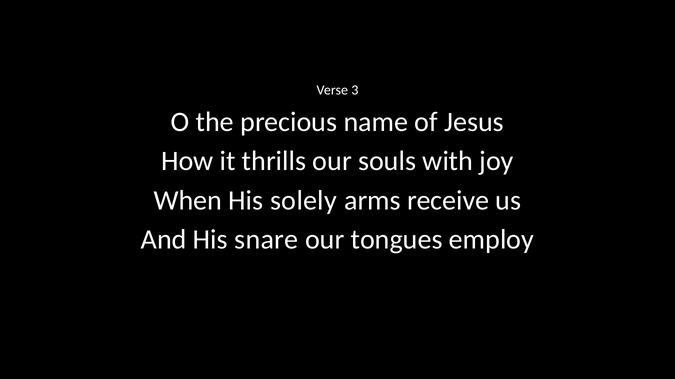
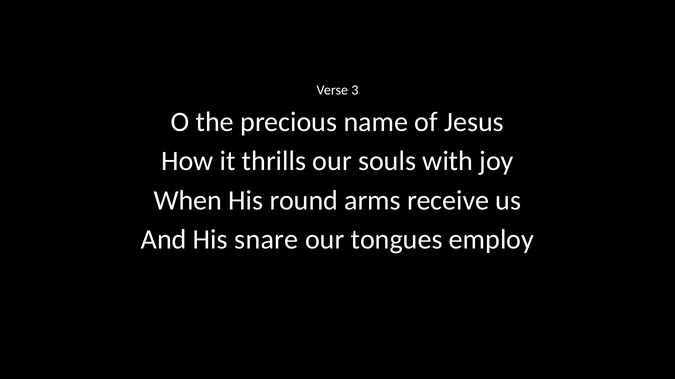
solely: solely -> round (304, 201)
